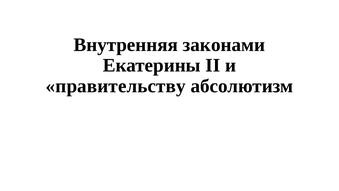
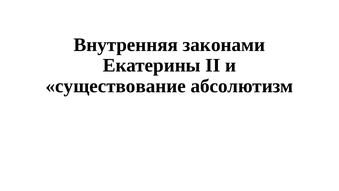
правительству: правительству -> существование (116, 86)
